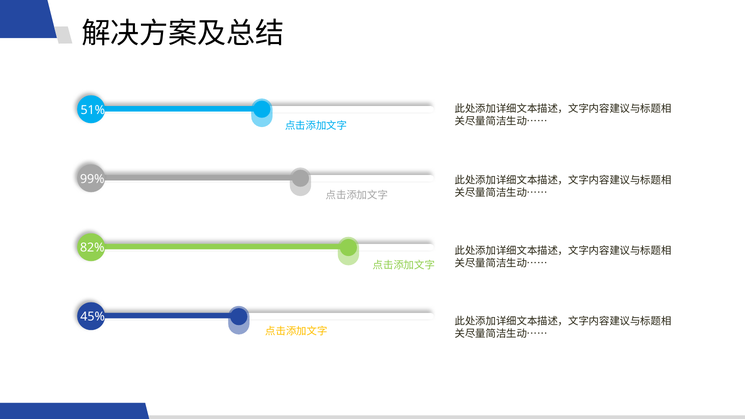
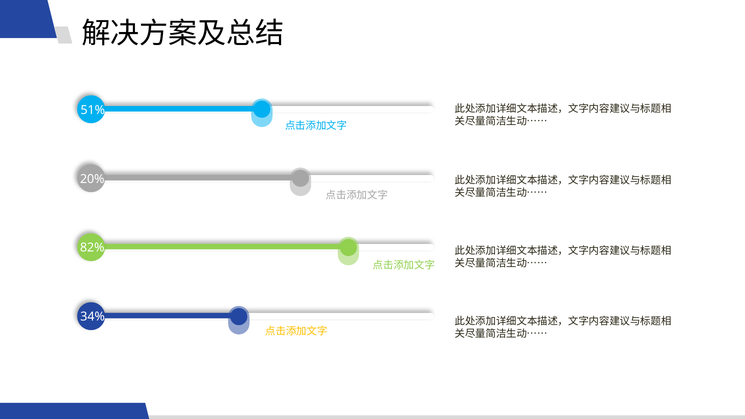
99%: 99% -> 20% (92, 179)
45%: 45% -> 34% (93, 317)
